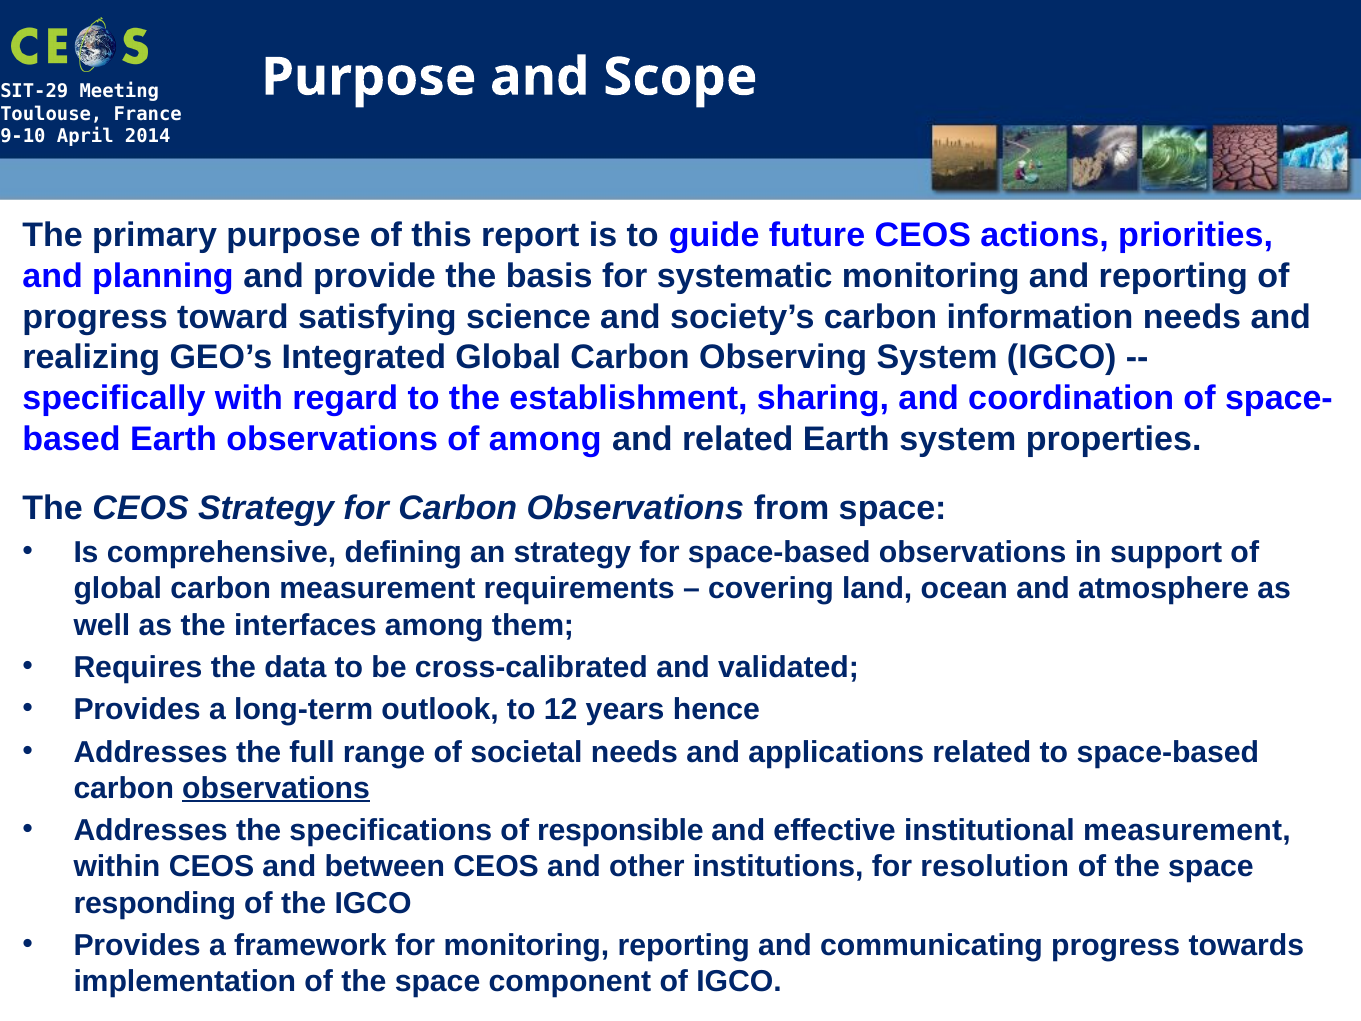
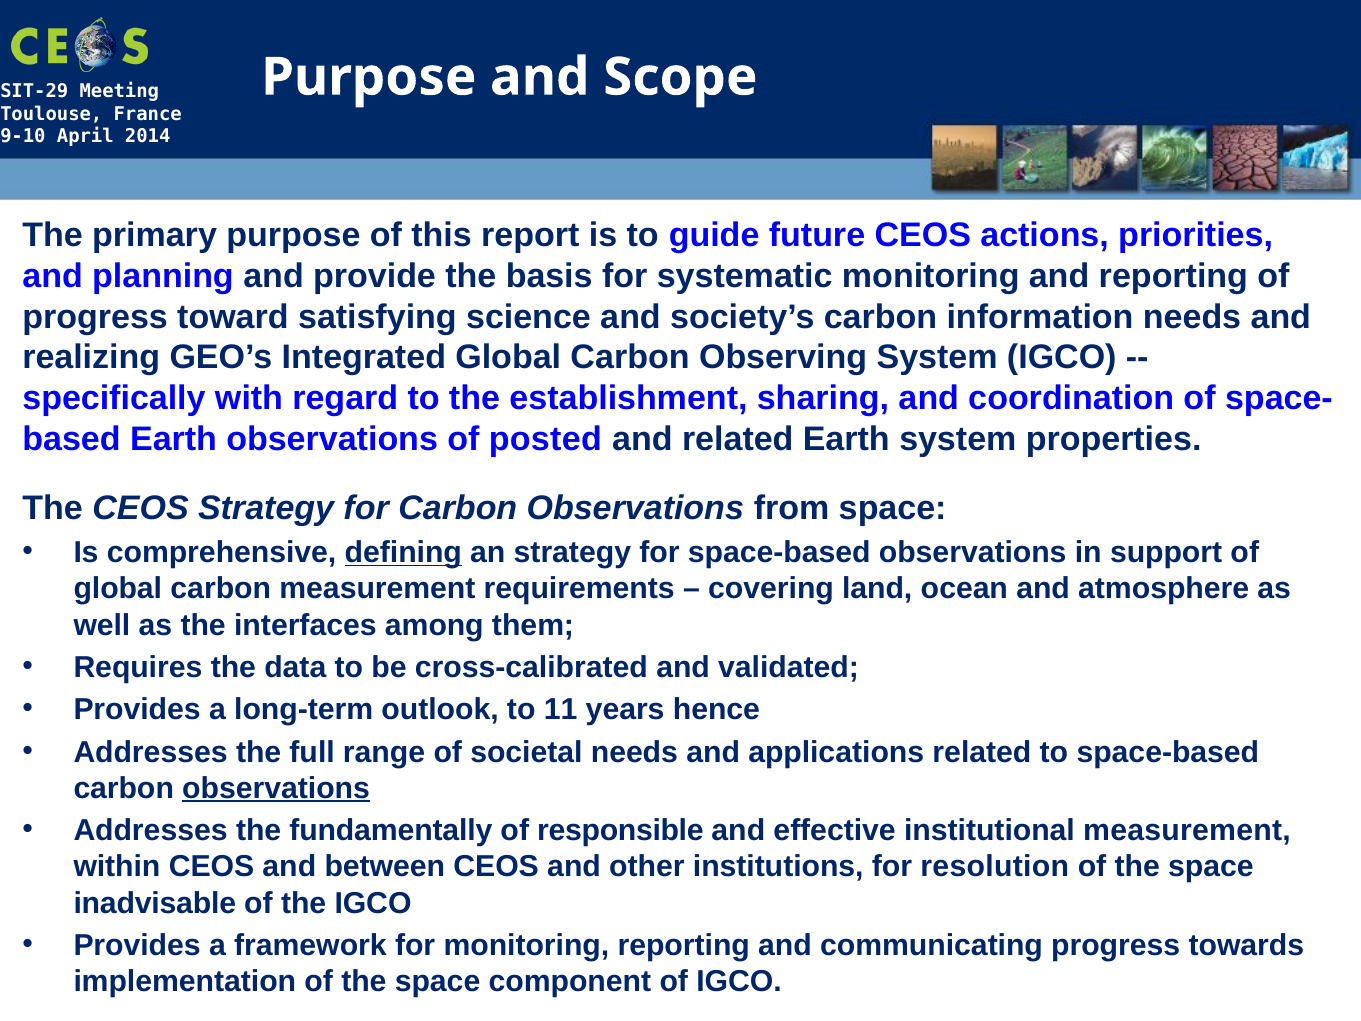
of among: among -> posted (545, 439)
defining underline: none -> present (403, 552)
12: 12 -> 11 (561, 710)
specifications: specifications -> fundamentally (391, 830)
responding: responding -> inadvisable (155, 903)
